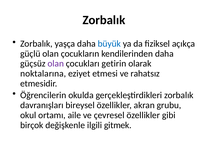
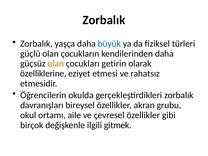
açıkça: açıkça -> türleri (184, 44)
olan colour: purple -> orange (56, 64)
noktalarına: noktalarına -> özelliklerine (43, 74)
